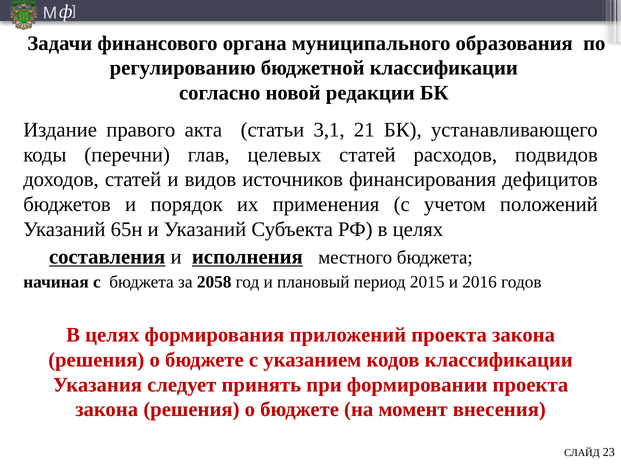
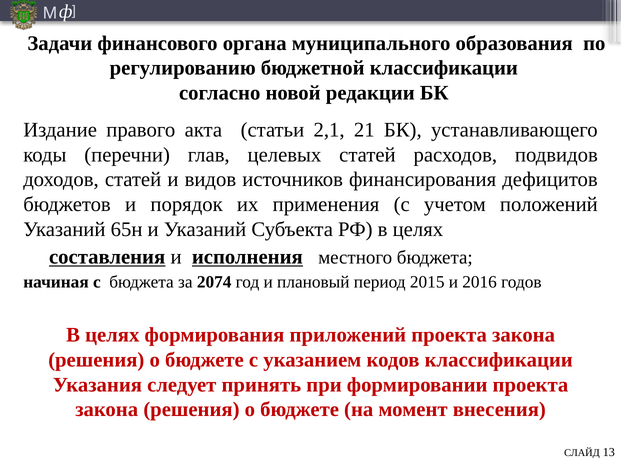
3,1: 3,1 -> 2,1 (329, 130)
2058: 2058 -> 2074 (214, 282)
23: 23 -> 13 (609, 452)
